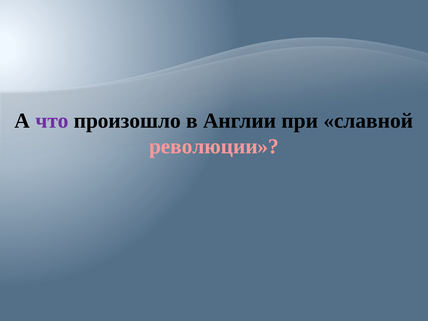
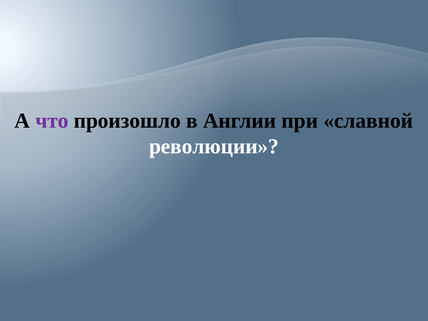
революции colour: pink -> white (214, 146)
